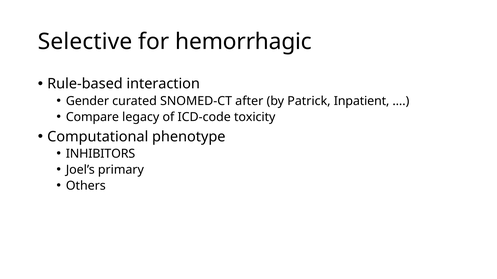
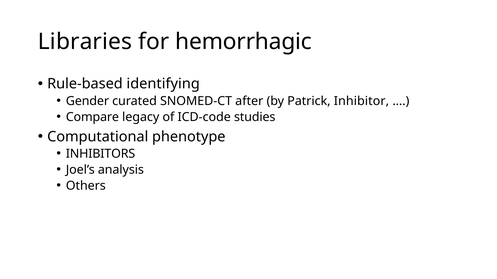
Selective: Selective -> Libraries (85, 42)
interaction: interaction -> identifying (163, 84)
Inpatient: Inpatient -> Inhibitor (361, 101)
toxicity: toxicity -> studies (255, 117)
primary: primary -> analysis (121, 170)
